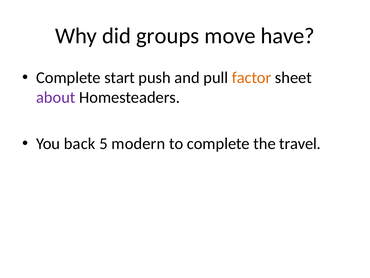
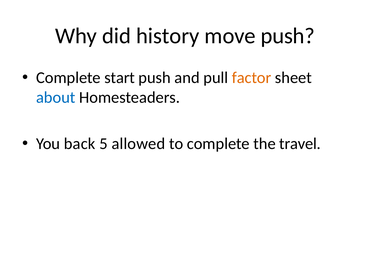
groups: groups -> history (168, 36)
move have: have -> push (288, 36)
about colour: purple -> blue (56, 97)
modern: modern -> allowed (138, 143)
